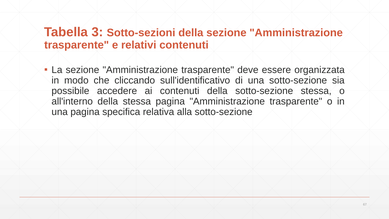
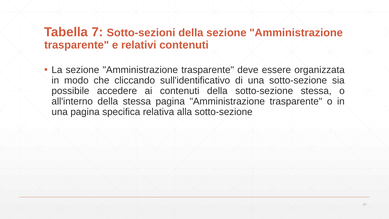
3: 3 -> 7 (97, 32)
